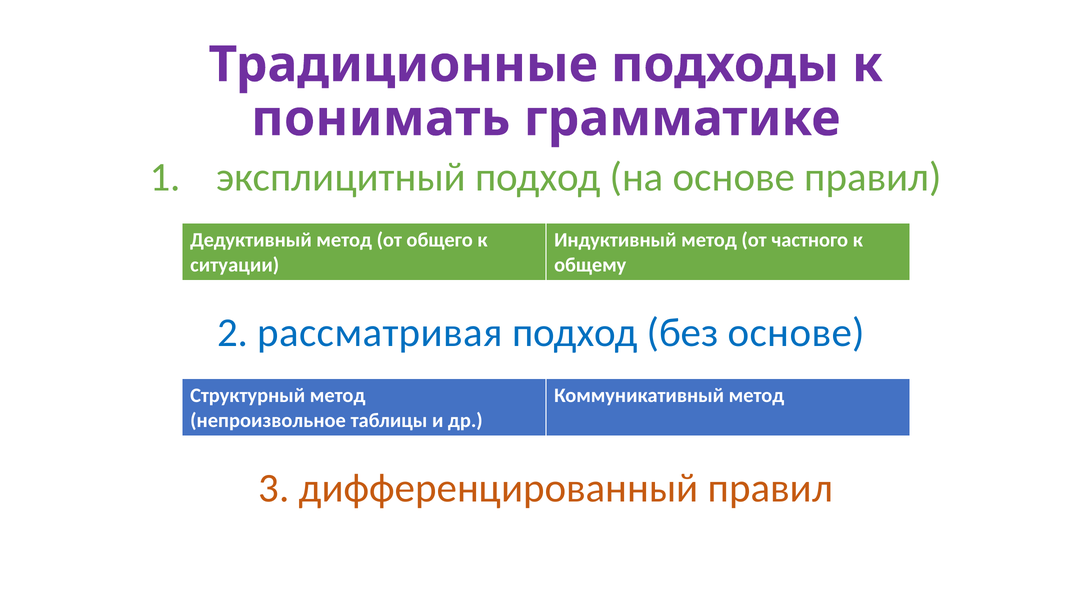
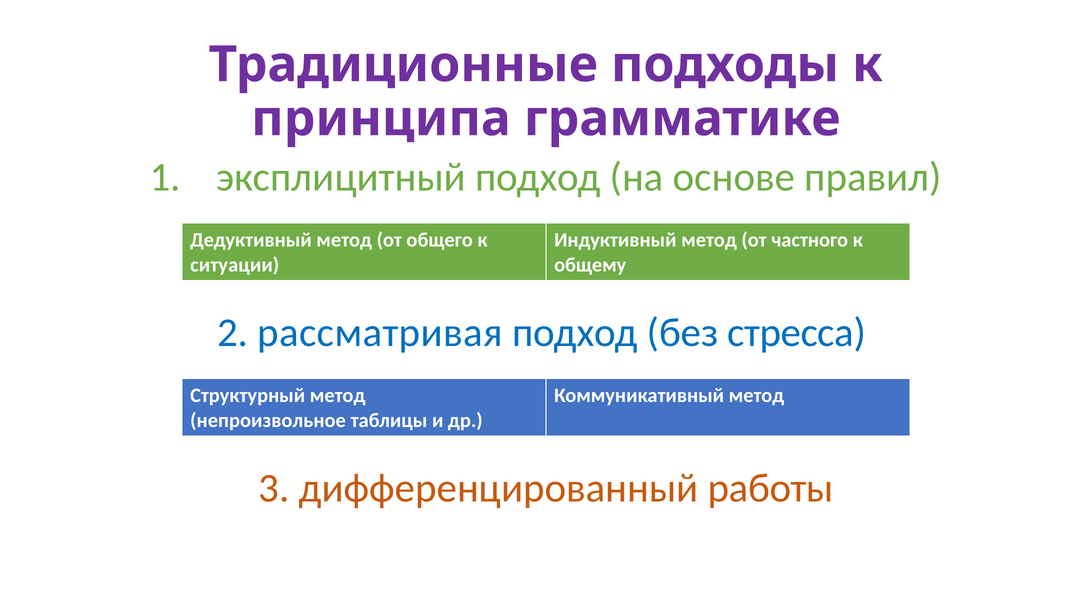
понимать: понимать -> принципа (381, 119)
без основе: основе -> стресса (797, 333)
дифференцированный правил: правил -> работы (771, 488)
